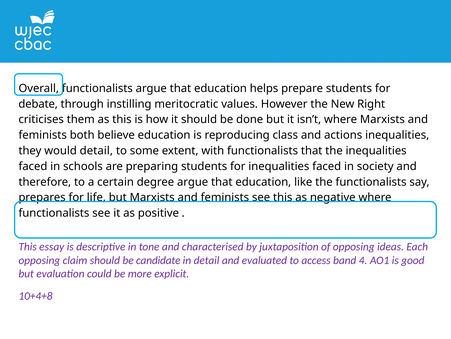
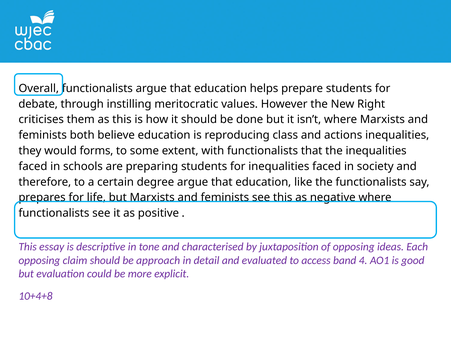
would detail: detail -> forms (96, 150)
candidate: candidate -> approach (158, 260)
